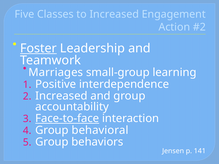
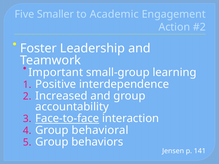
Classes: Classes -> Smaller (55, 14)
to Increased: Increased -> Academic (114, 14)
Foster underline: present -> none (38, 48)
Marriages: Marriages -> Important (56, 72)
